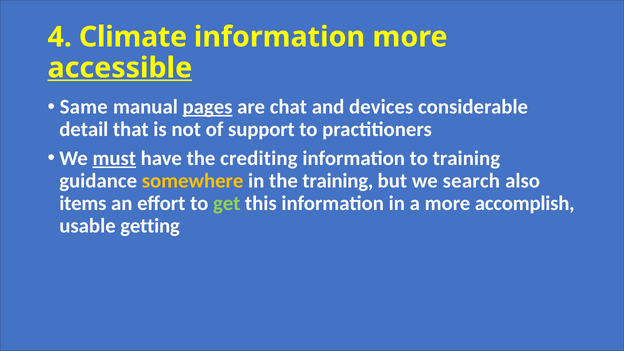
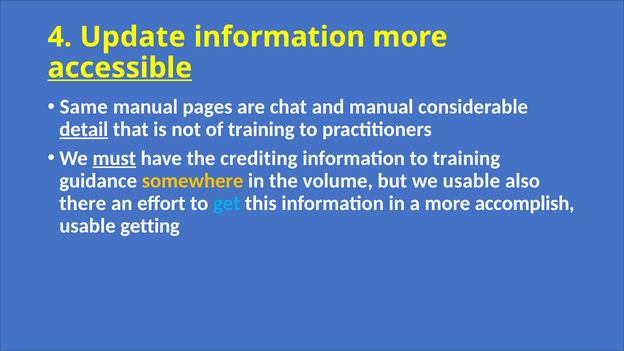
Climate: Climate -> Update (133, 37)
pages underline: present -> none (208, 107)
and devices: devices -> manual (381, 107)
detail underline: none -> present (84, 129)
of support: support -> training (261, 129)
the training: training -> volume (338, 181)
we search: search -> usable (471, 181)
items: items -> there (83, 203)
get colour: light green -> light blue (227, 203)
